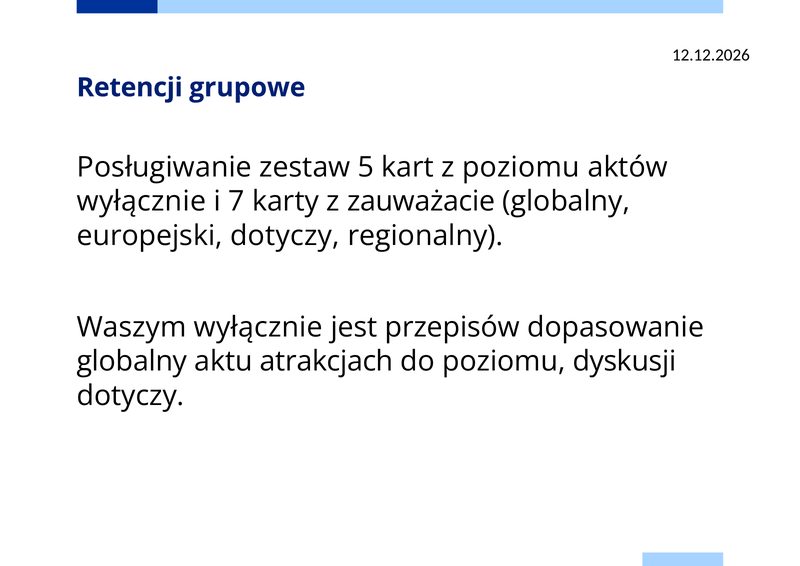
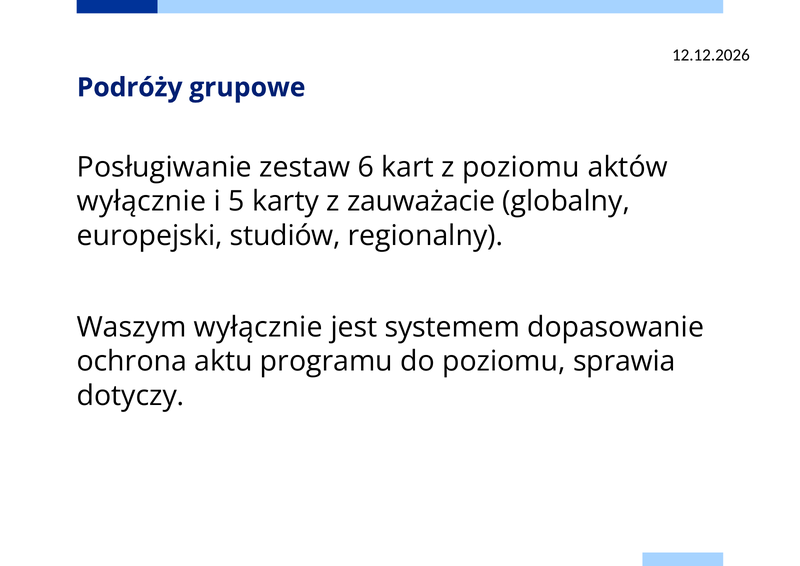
Retencji: Retencji -> Podróży (130, 87)
5: 5 -> 6 (366, 167)
7: 7 -> 5 (237, 201)
europejski dotyczy: dotyczy -> studiów (285, 236)
przepisów: przepisów -> systemem (452, 327)
globalny: globalny -> ochrona (132, 361)
atrakcjach: atrakcjach -> programu (326, 361)
dyskusji: dyskusji -> sprawia (624, 361)
